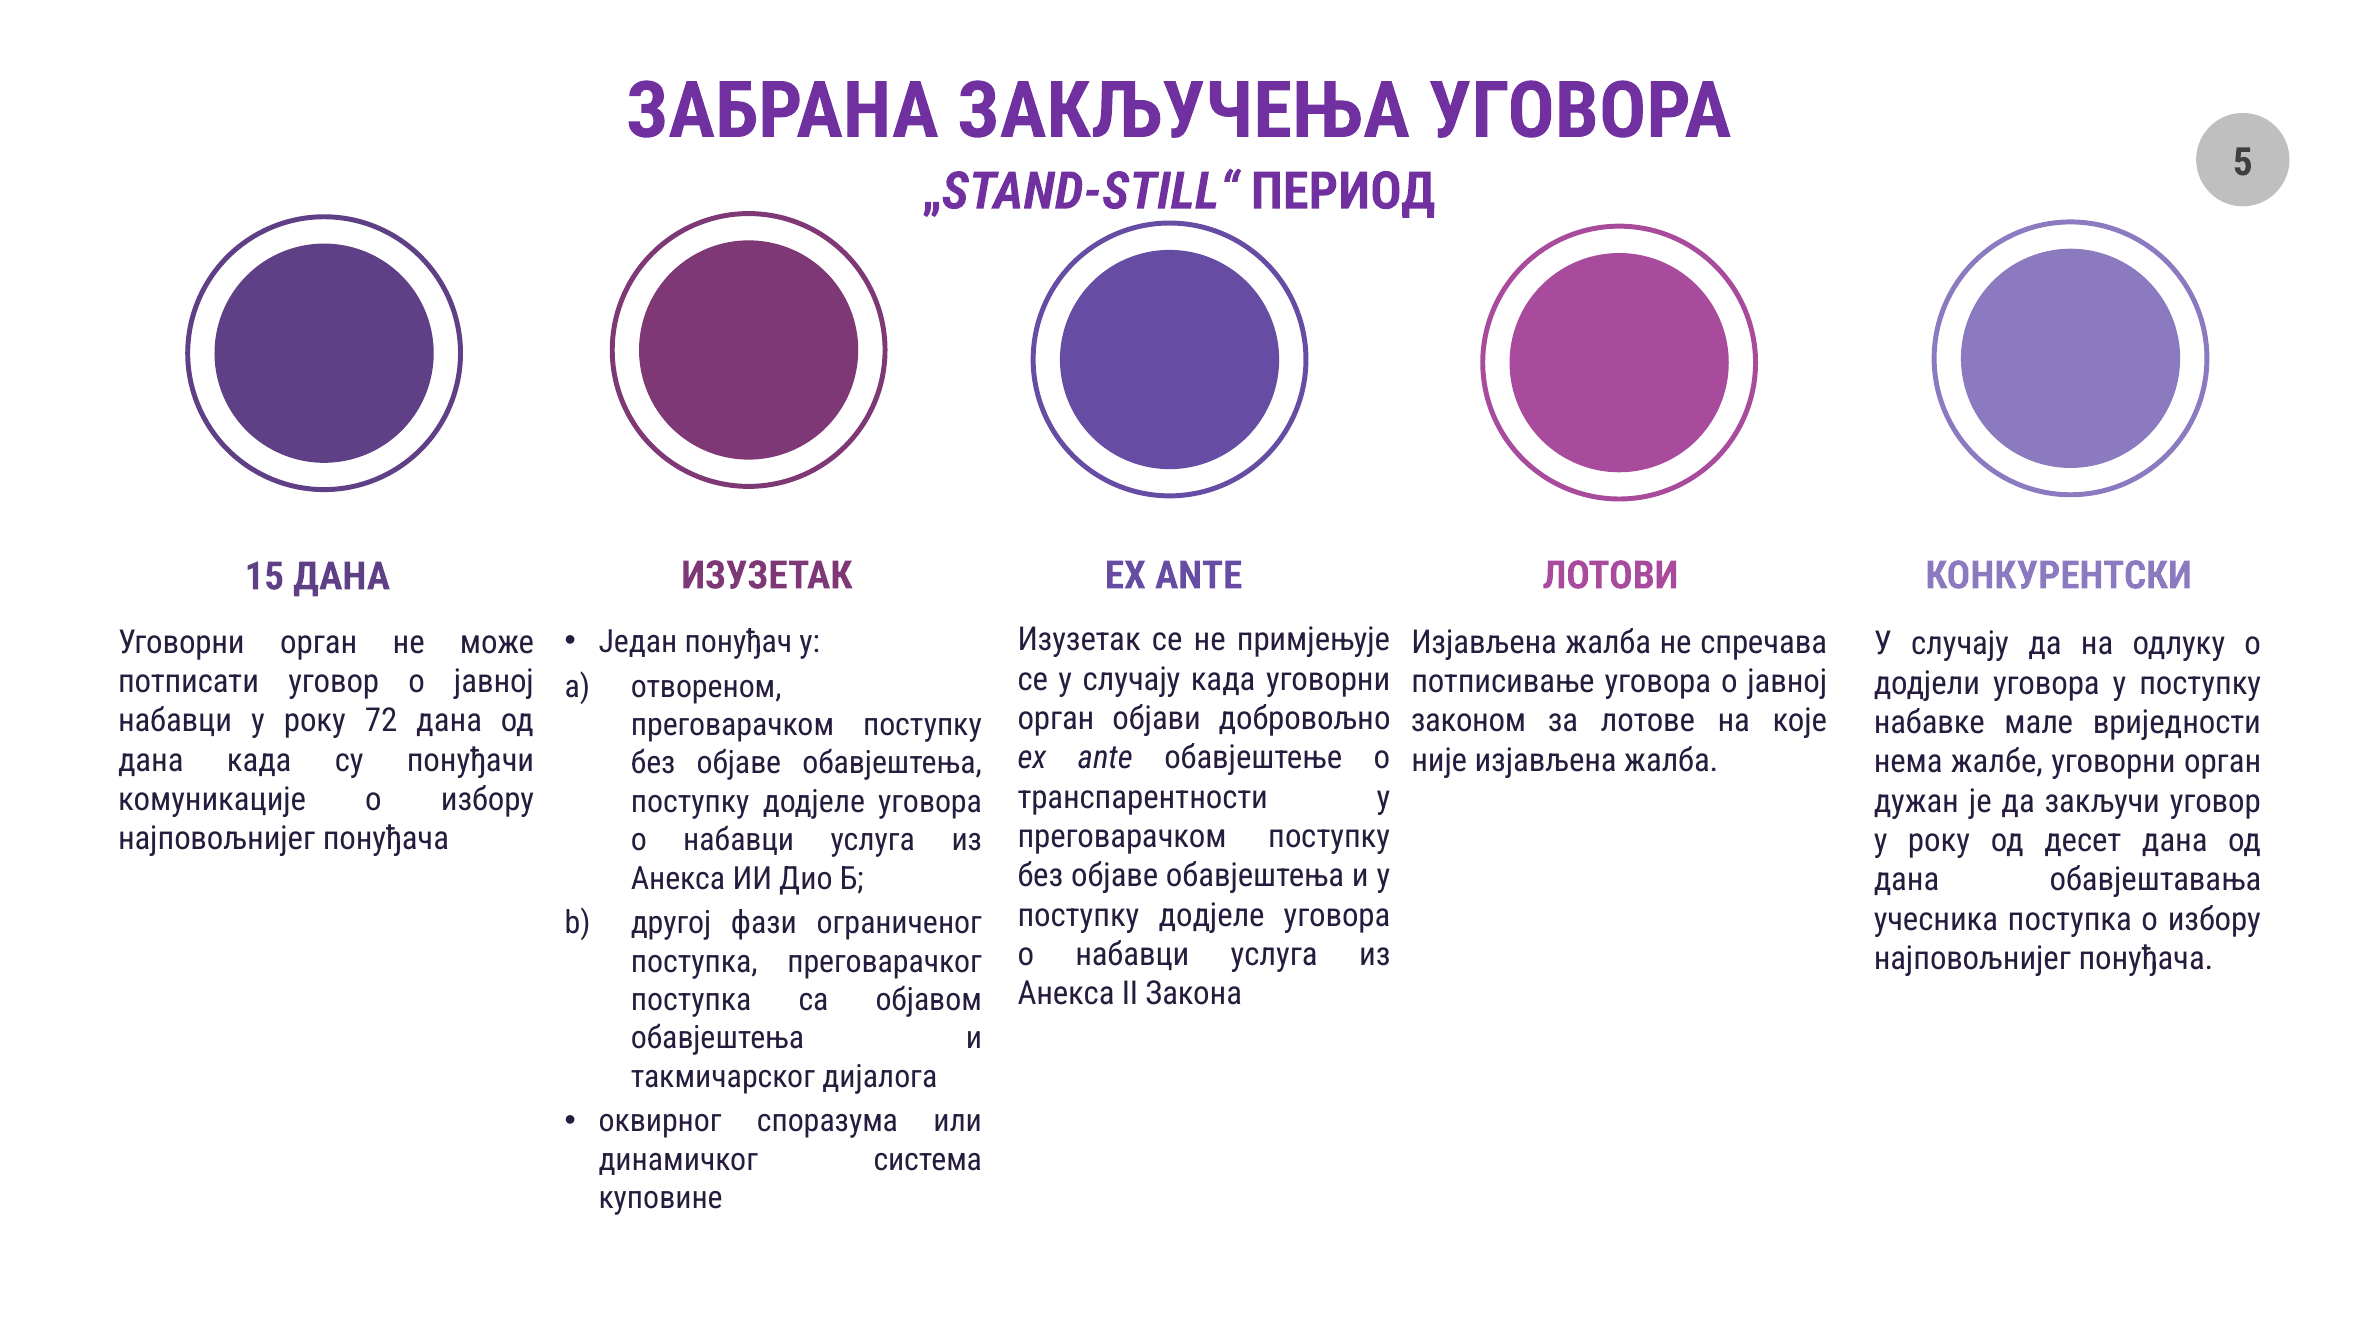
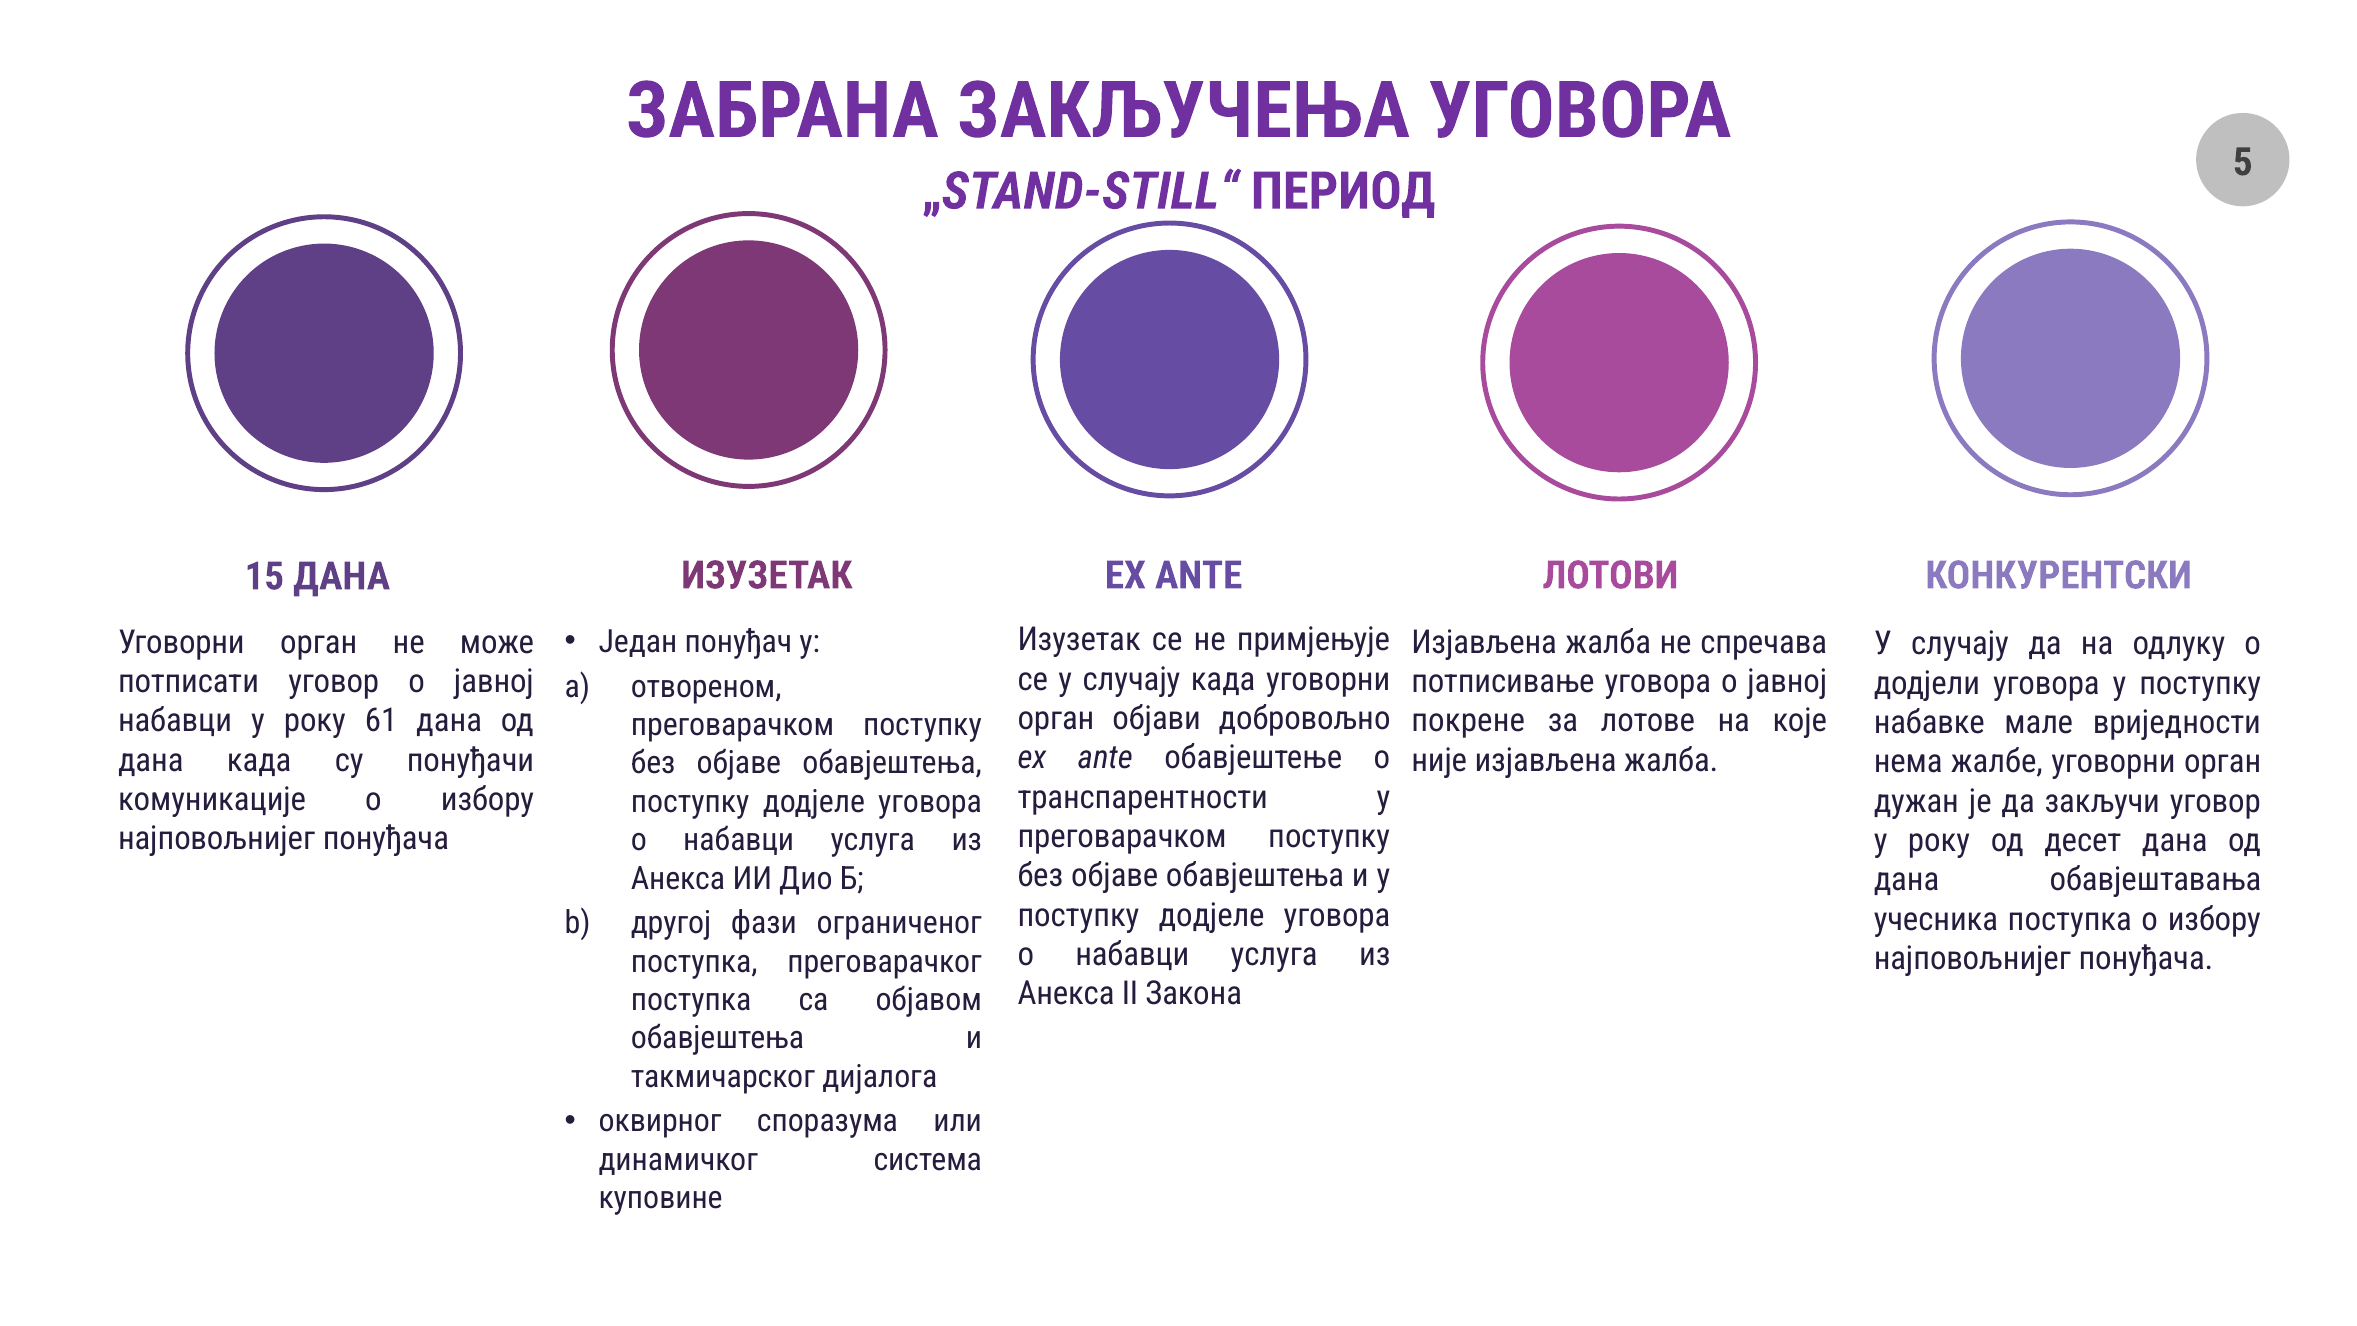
72: 72 -> 61 (381, 721)
законом: законом -> покрене (1468, 721)
